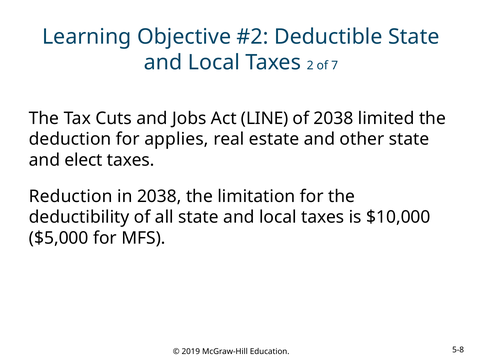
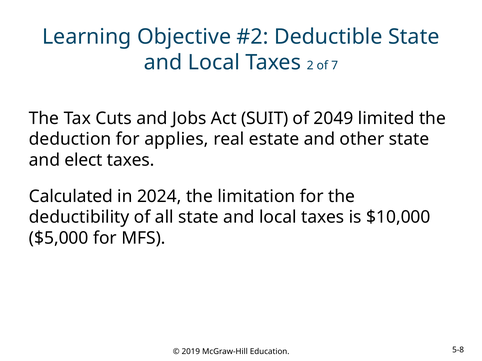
LINE: LINE -> SUIT (265, 118)
of 2038: 2038 -> 2049 (333, 118)
Reduction: Reduction -> Calculated (71, 197)
in 2038: 2038 -> 2024 (159, 197)
